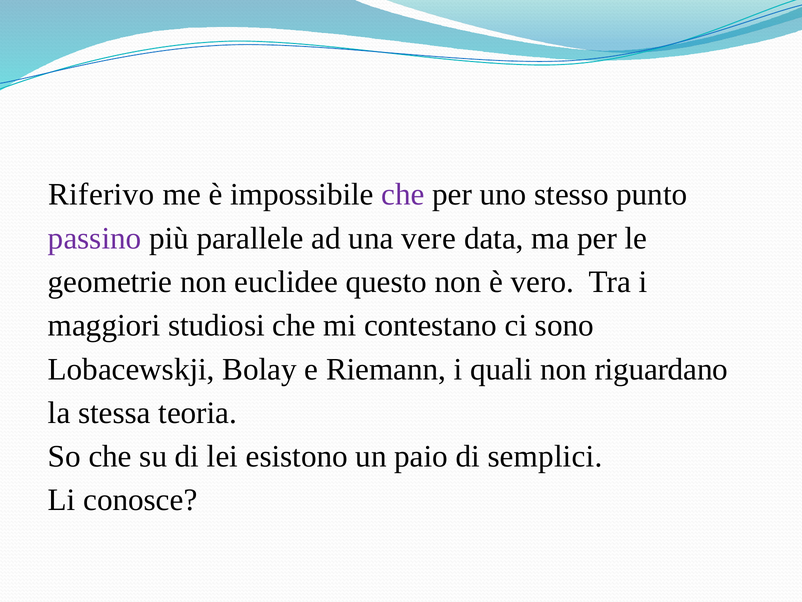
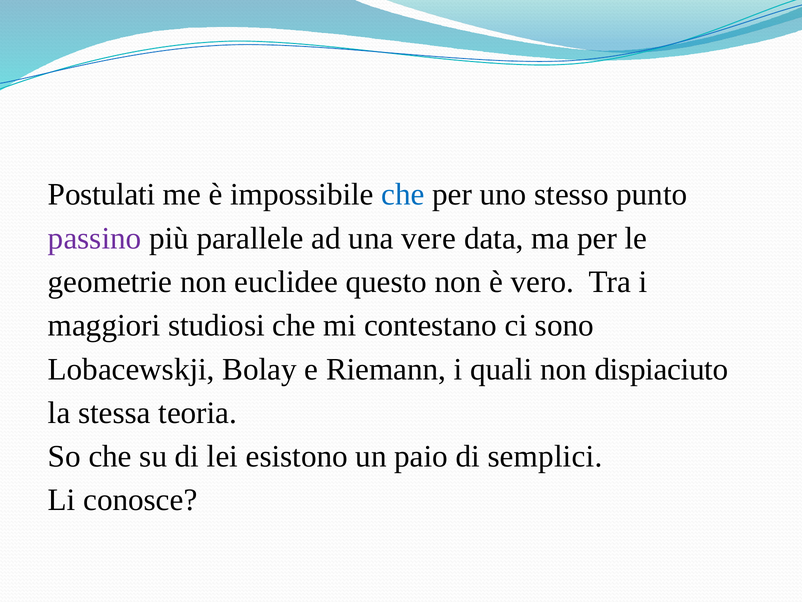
Riferivo: Riferivo -> Postulati (102, 195)
che colour: purple -> blue (403, 195)
riguardano: riguardano -> dispiaciuto (661, 369)
